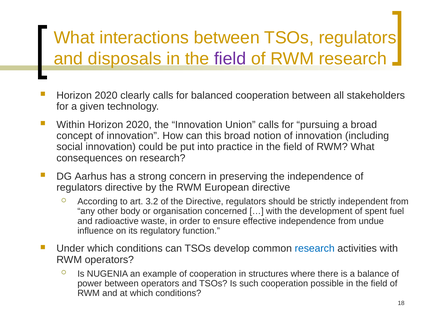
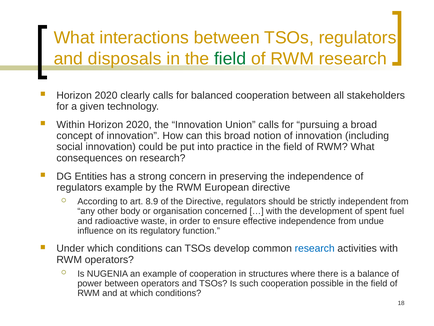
field colour: purple -> green (230, 59)
Aarhus: Aarhus -> Entities (91, 176)
regulators directive: directive -> example (124, 187)
3.2: 3.2 -> 8.9 (152, 201)
